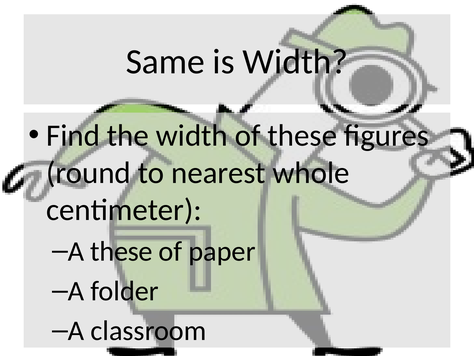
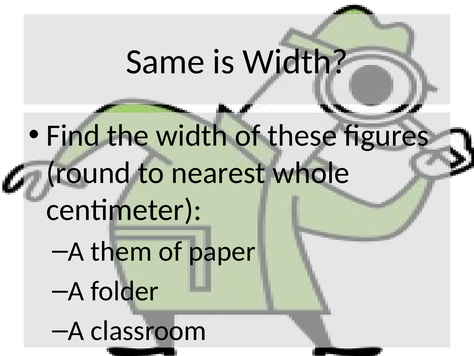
A these: these -> them (121, 251)
